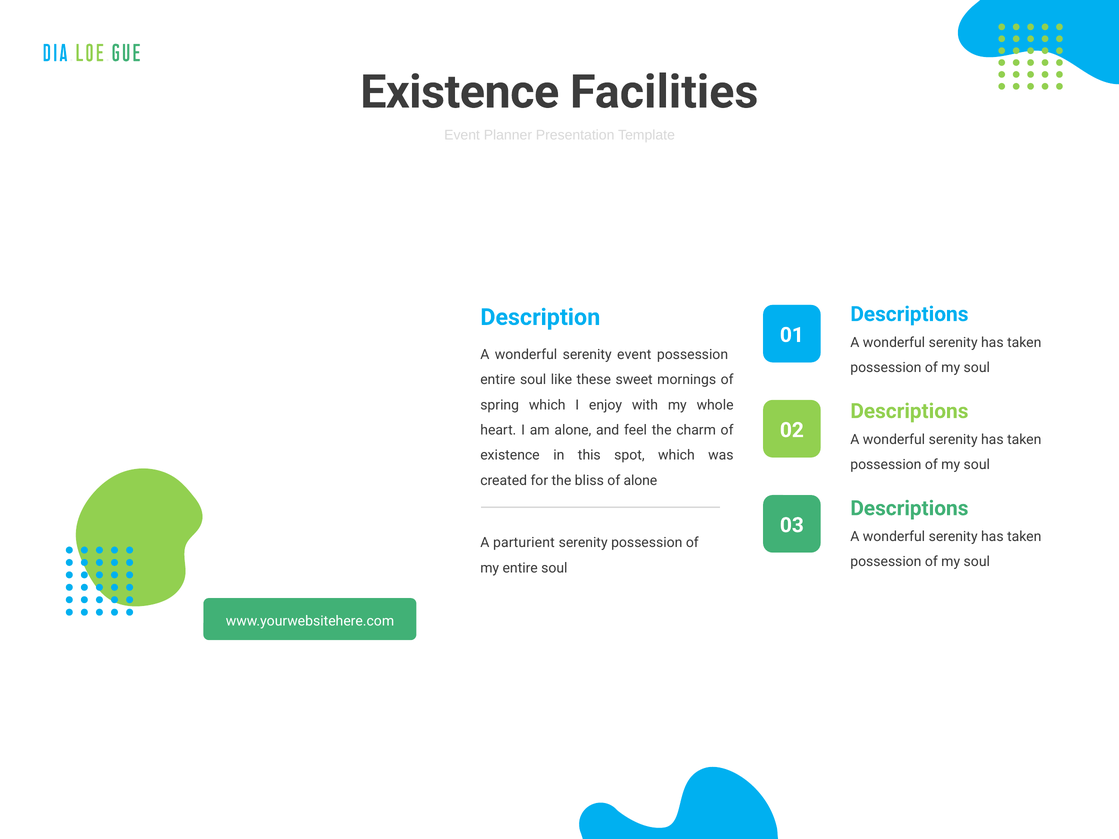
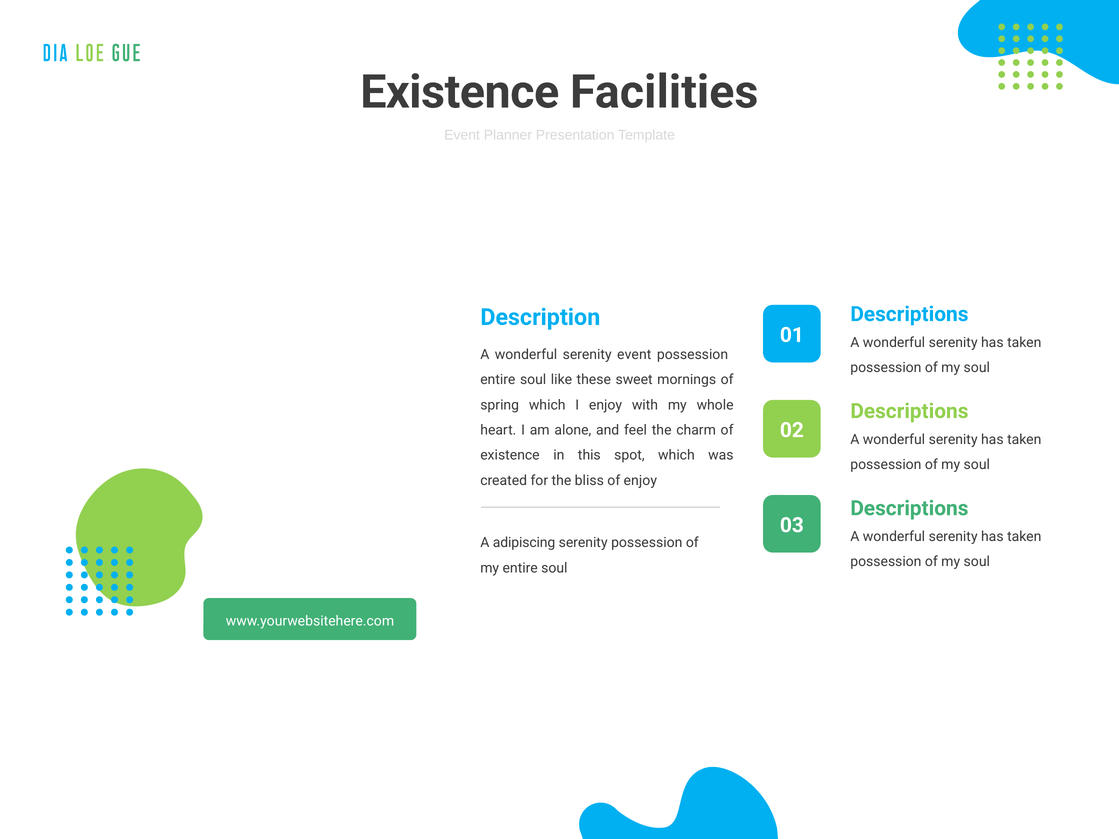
of alone: alone -> enjoy (640, 481)
parturient: parturient -> adipiscing (524, 543)
